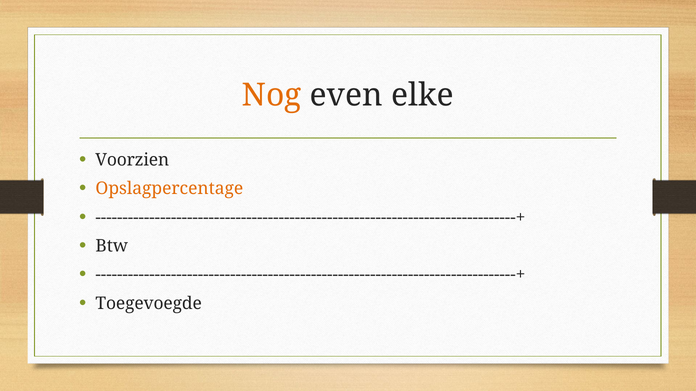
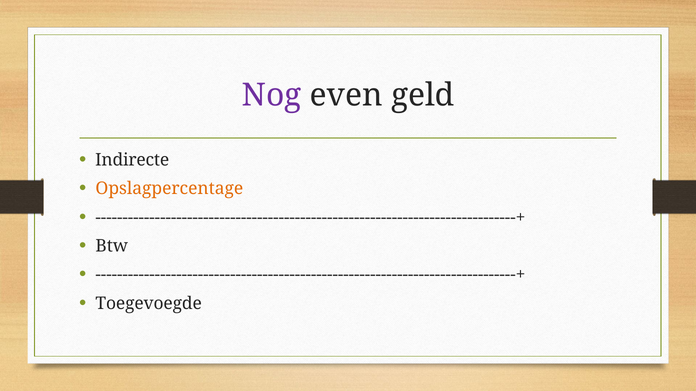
Nog colour: orange -> purple (272, 95)
elke: elke -> geld (423, 95)
Voorzien: Voorzien -> Indirecte (132, 160)
